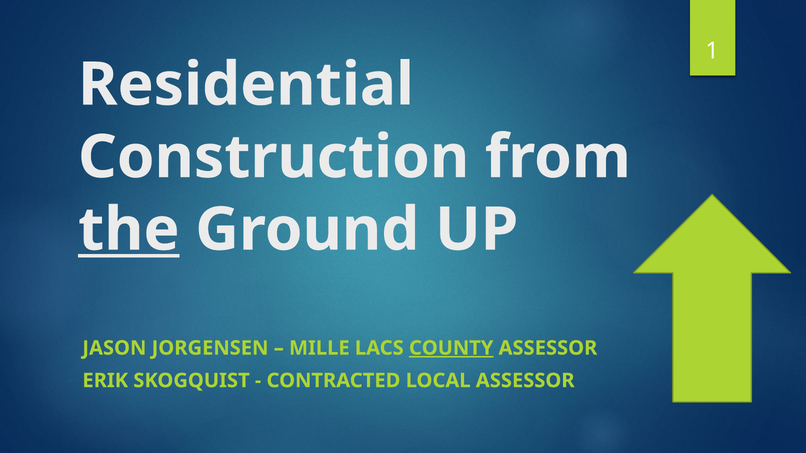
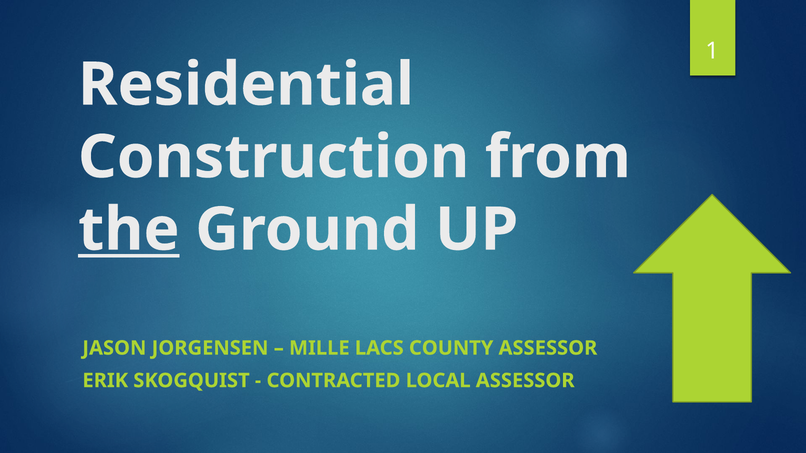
COUNTY underline: present -> none (451, 348)
